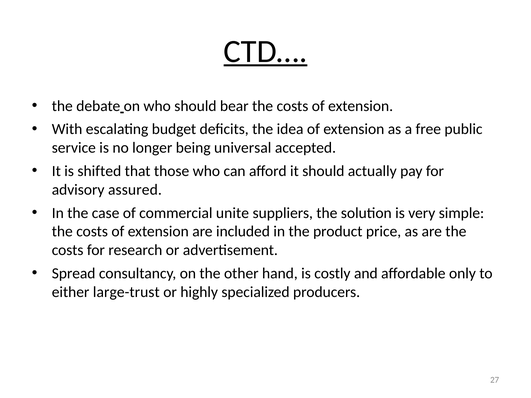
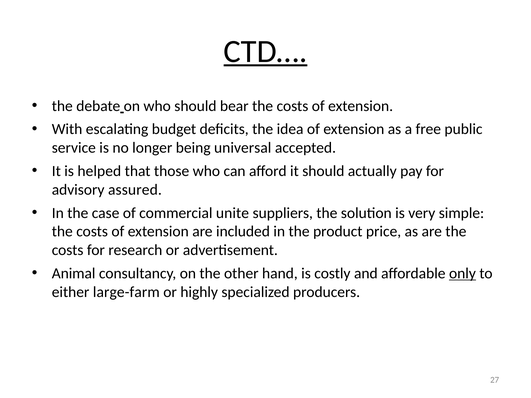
shifted: shifted -> helped (99, 171)
Spread: Spread -> Animal (74, 274)
only underline: none -> present (462, 274)
large-trust: large-trust -> large-farm (126, 292)
